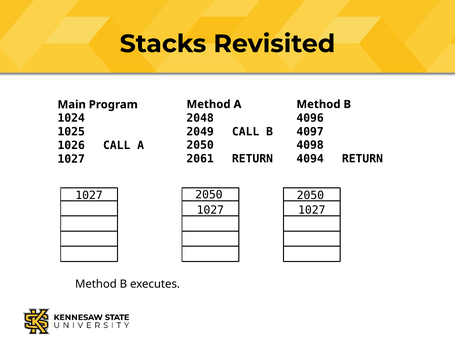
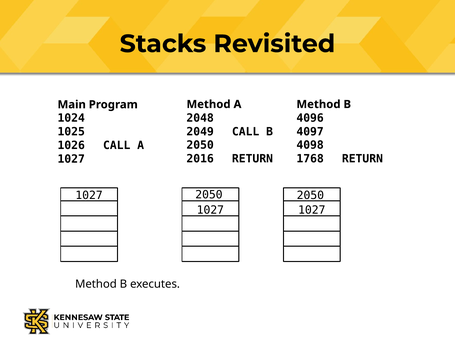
2061: 2061 -> 2016 (200, 159)
4094: 4094 -> 1768 (310, 159)
